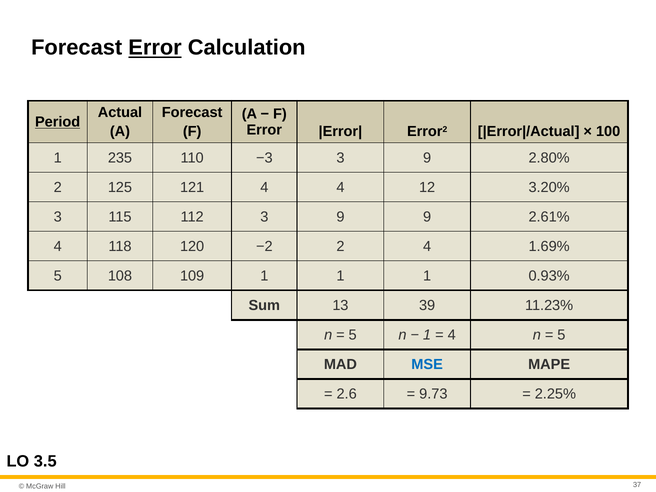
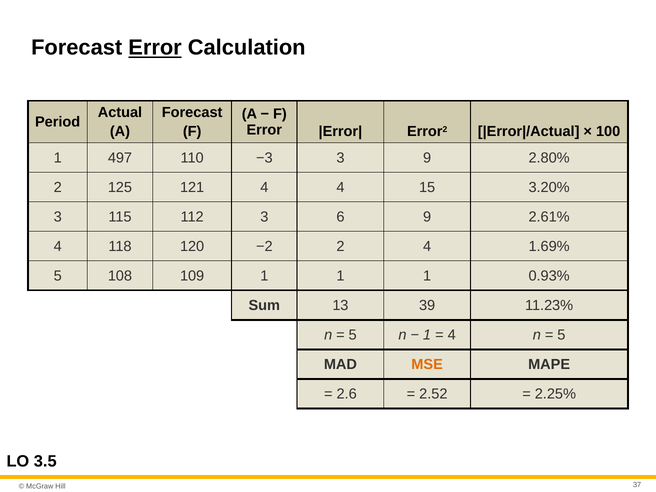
Period underline: present -> none (58, 122)
235: 235 -> 497 (120, 158)
12: 12 -> 15 (427, 187)
112 3 9: 9 -> 6 (340, 217)
MSE colour: blue -> orange (427, 364)
9.73: 9.73 -> 2.52 (433, 394)
